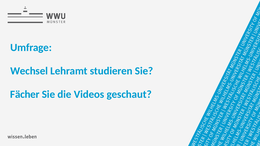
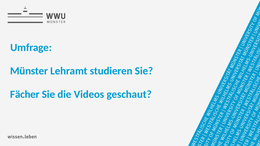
Wechsel: Wechsel -> Münster (29, 71)
